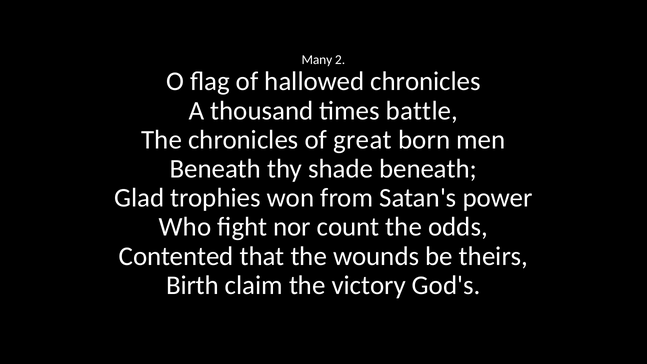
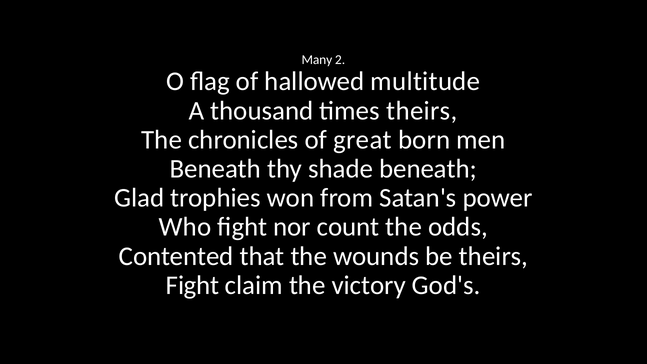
hallowed chronicles: chronicles -> multitude (425, 82)
times battle: battle -> theirs (422, 111)
Birth: Birth -> Fight (193, 285)
